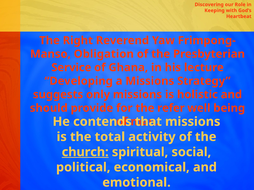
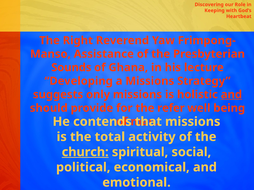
Obligation: Obligation -> Assistance (104, 54)
Service: Service -> Sounds (71, 68)
and underline: none -> present (231, 95)
